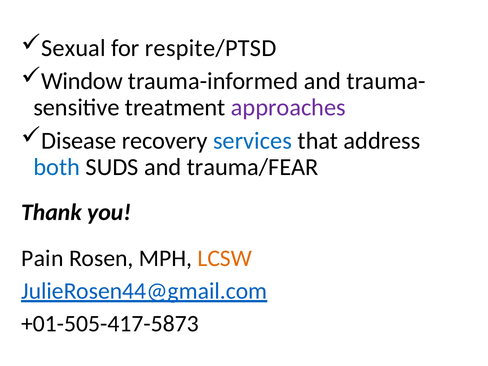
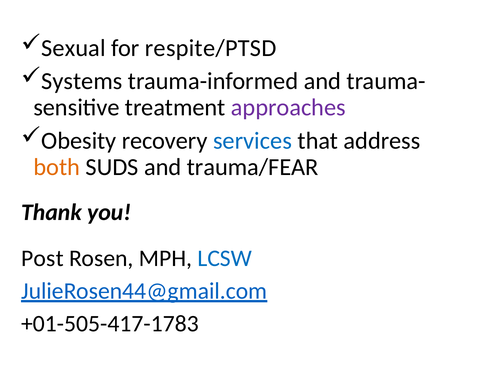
Window: Window -> Systems (82, 81)
Disease: Disease -> Obesity (79, 141)
both colour: blue -> orange (57, 167)
Pain: Pain -> Post (42, 258)
LCSW colour: orange -> blue (225, 258)
+01-505-417-5873: +01-505-417-5873 -> +01-505-417-1783 (110, 324)
